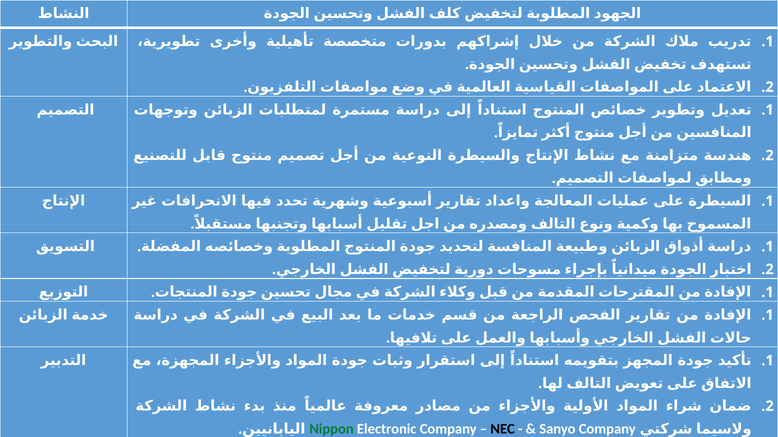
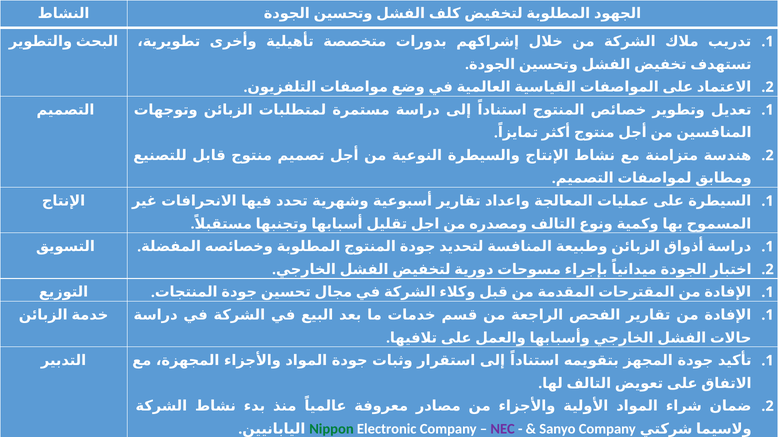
NEC colour: black -> purple (503, 429)
